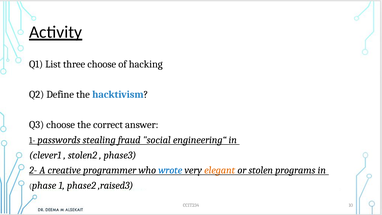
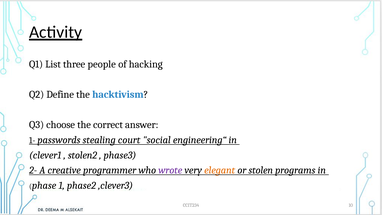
three choose: choose -> people (102, 64)
fraud: fraud -> court (129, 140)
wrote colour: blue -> purple (170, 170)
,raised3: ,raised3 -> ,clever3 (116, 185)
